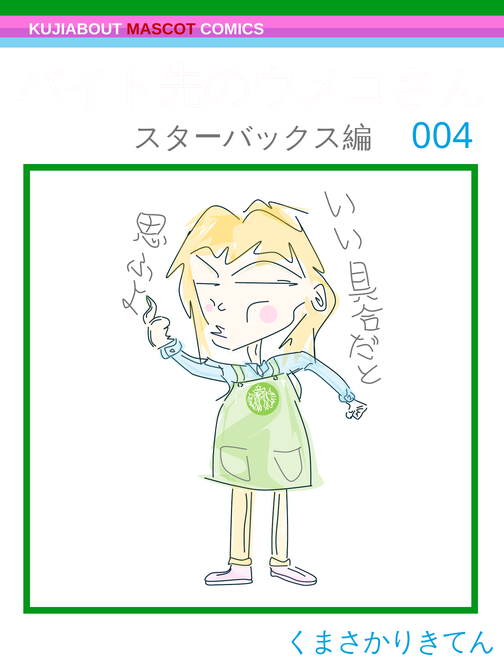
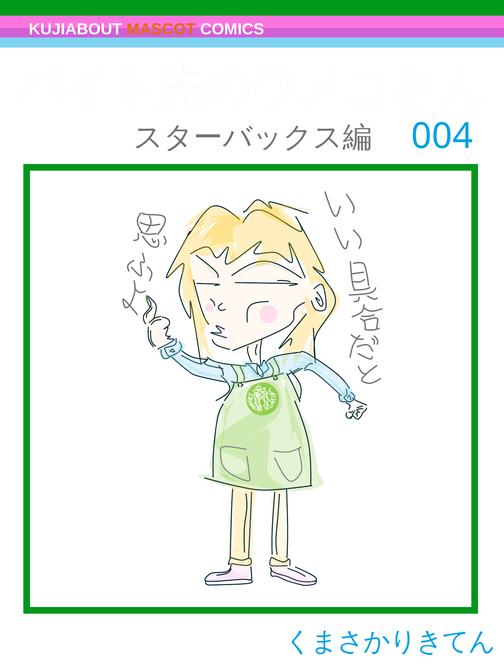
MASCOT colour: red -> orange (161, 29)
